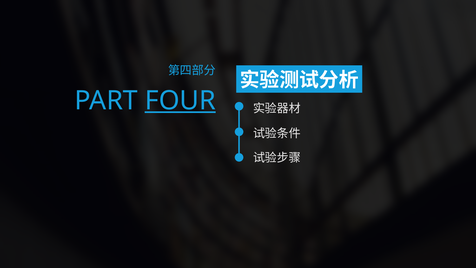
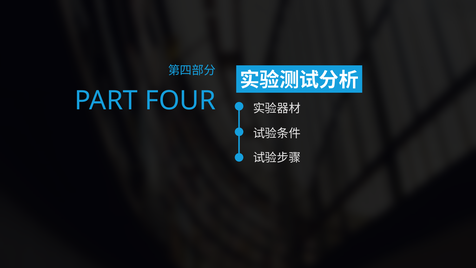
FOUR underline: present -> none (180, 101)
